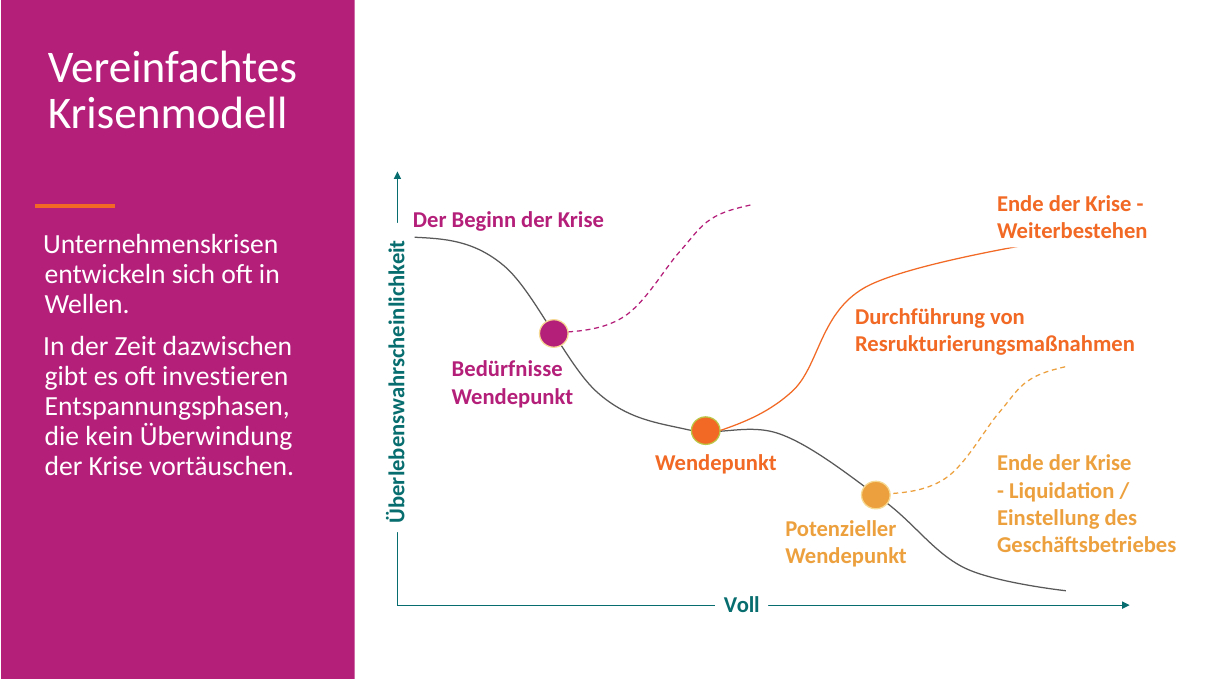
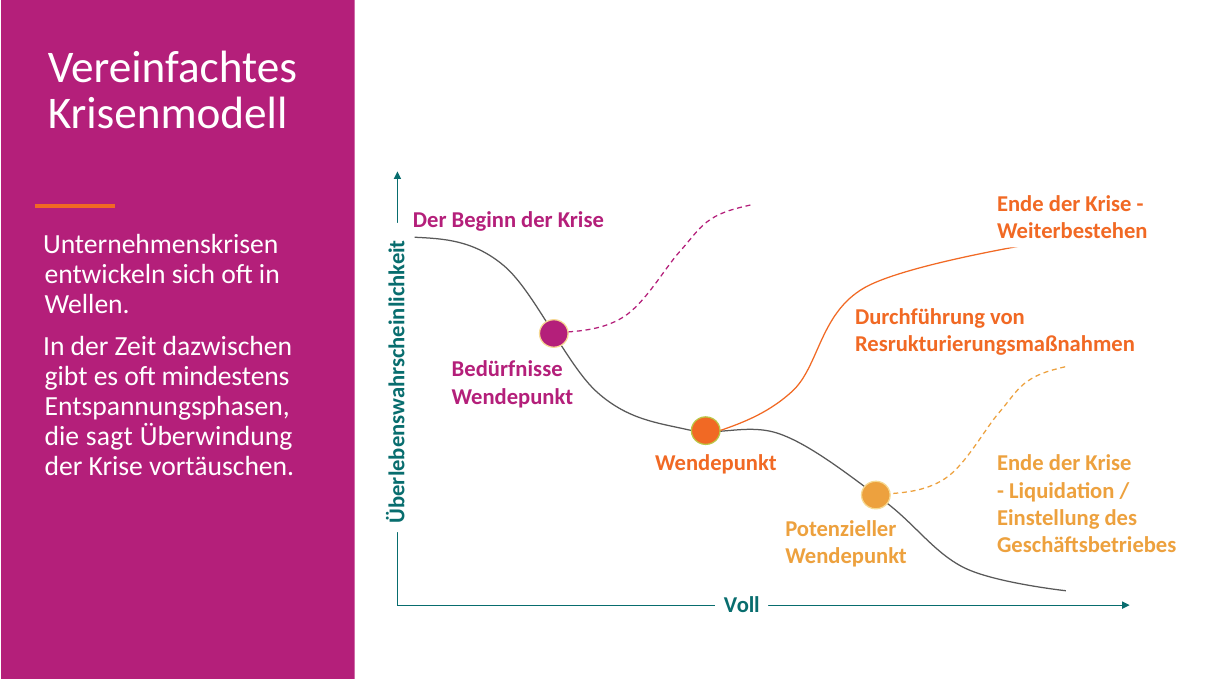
investieren: investieren -> mindestens (225, 376)
kein: kein -> sagt (109, 436)
